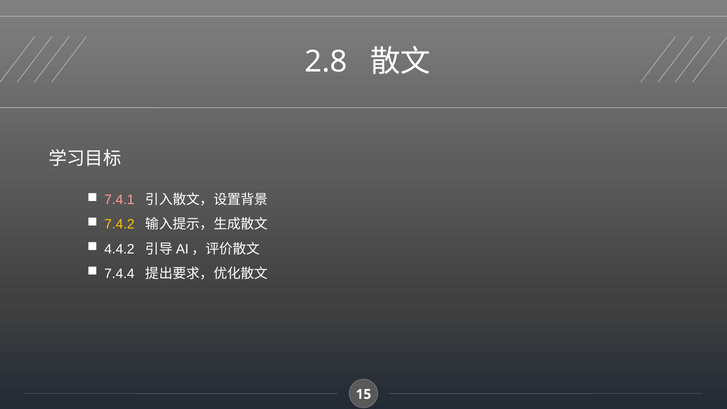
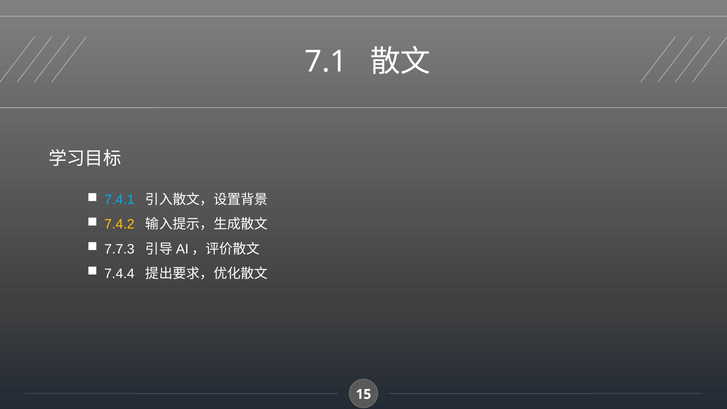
2.8: 2.8 -> 7.1 (326, 62)
7.4.1 colour: pink -> light blue (119, 200)
4.4.2: 4.4.2 -> 7.7.3 (119, 249)
